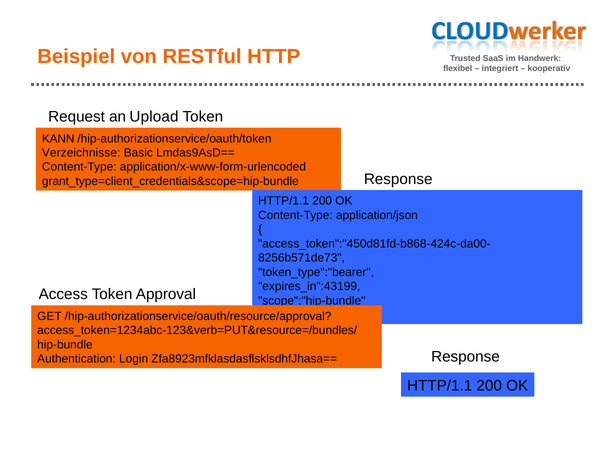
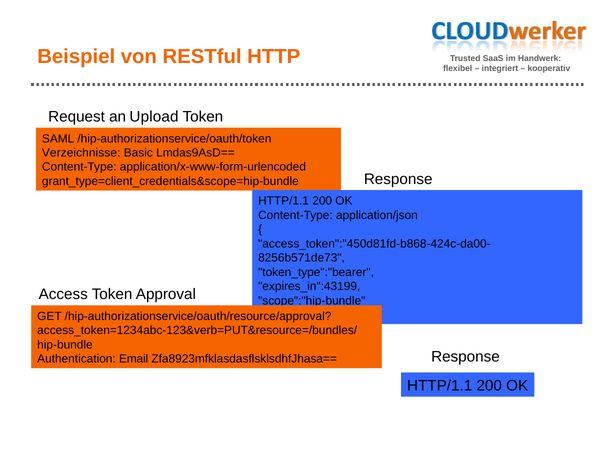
KANN: KANN -> SAML (58, 139)
Login: Login -> Email (134, 359)
